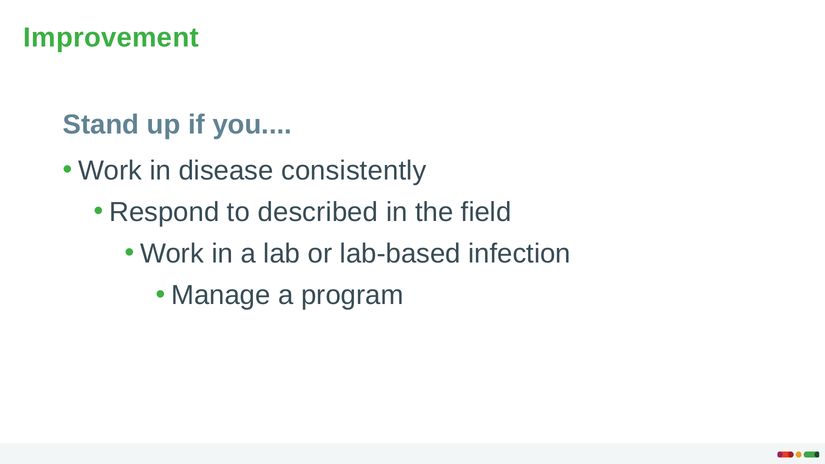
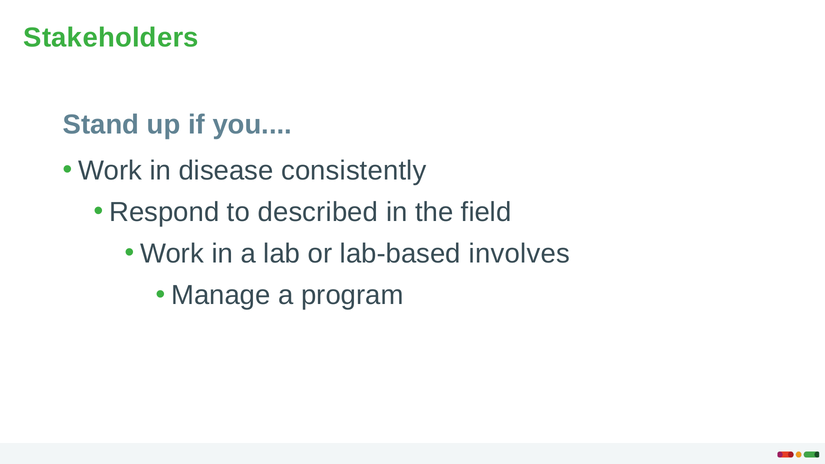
Improvement: Improvement -> Stakeholders (111, 38)
infection: infection -> involves (519, 254)
